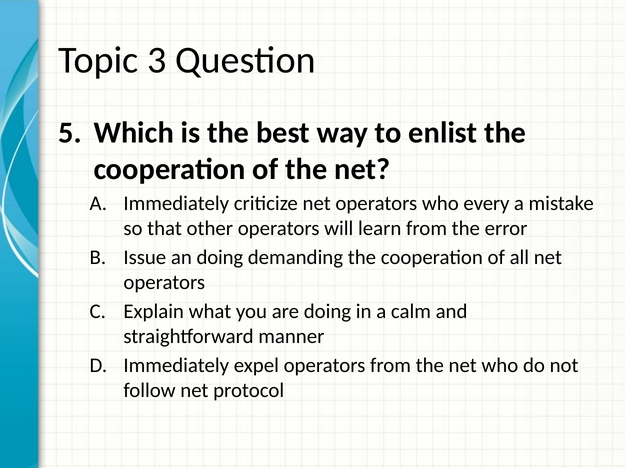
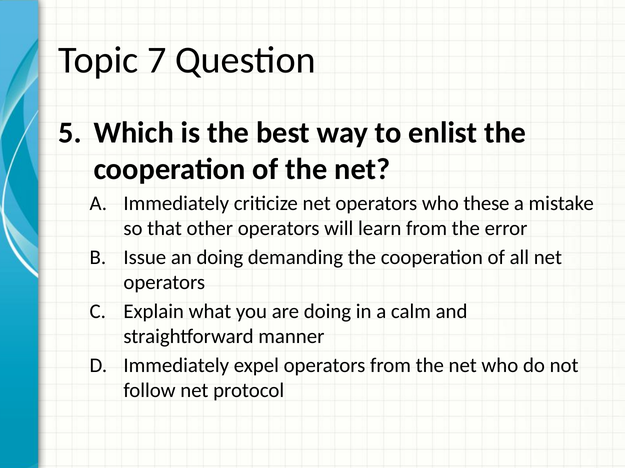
3: 3 -> 7 (157, 60)
every: every -> these (486, 204)
